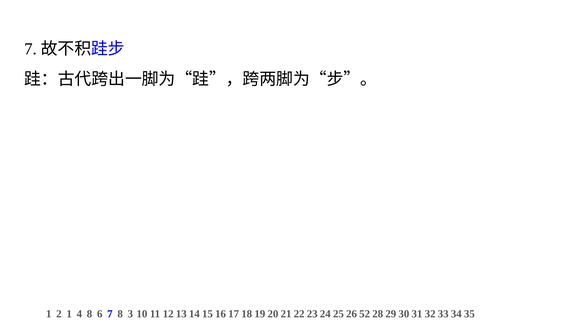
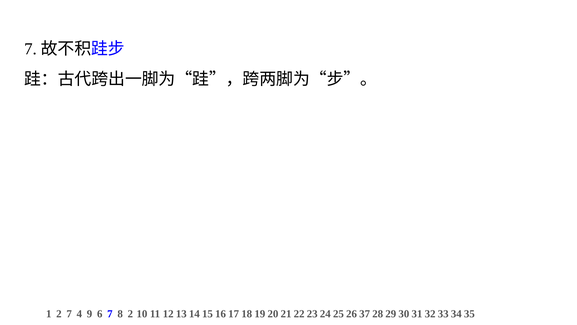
2 1: 1 -> 7 (69, 314)
4 8: 8 -> 9 (90, 314)
8 3: 3 -> 2 (130, 314)
52: 52 -> 37 (365, 314)
